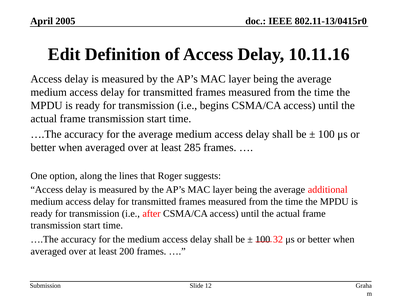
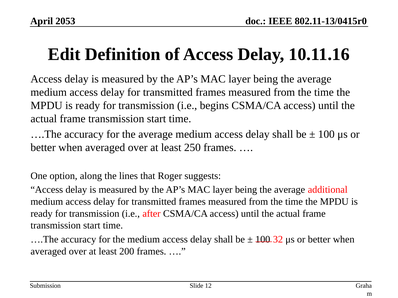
2005: 2005 -> 2053 (65, 21)
285: 285 -> 250 (192, 148)
